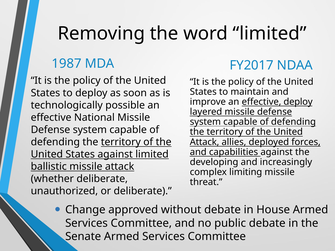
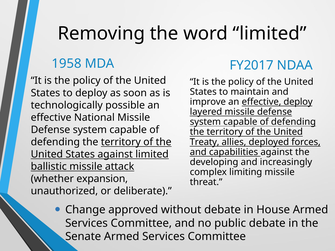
1987: 1987 -> 1958 (67, 64)
Attack: Attack -> Treaty (205, 142)
whether deliberate: deliberate -> expansion (102, 179)
